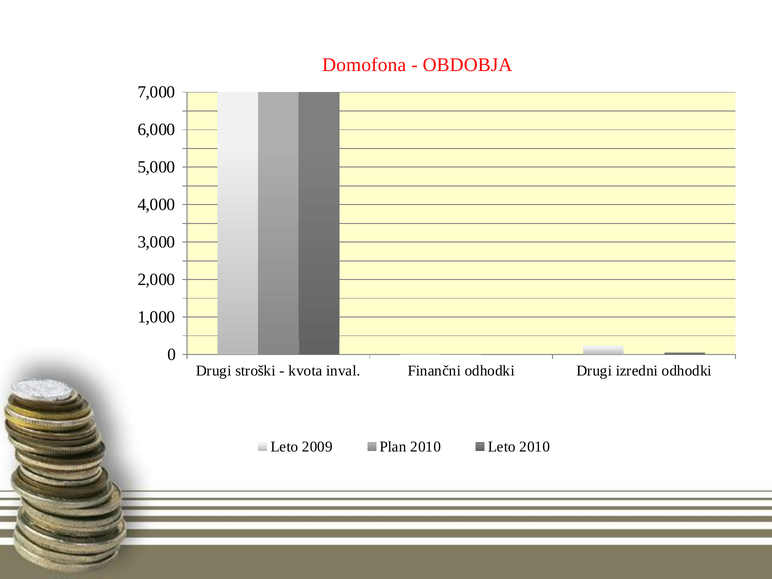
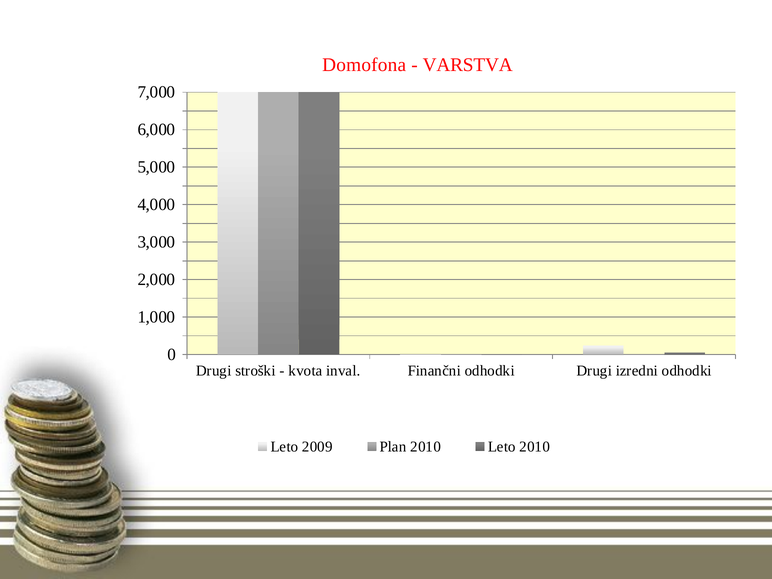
OBDOBJA: OBDOBJA -> VARSTVA (468, 65)
